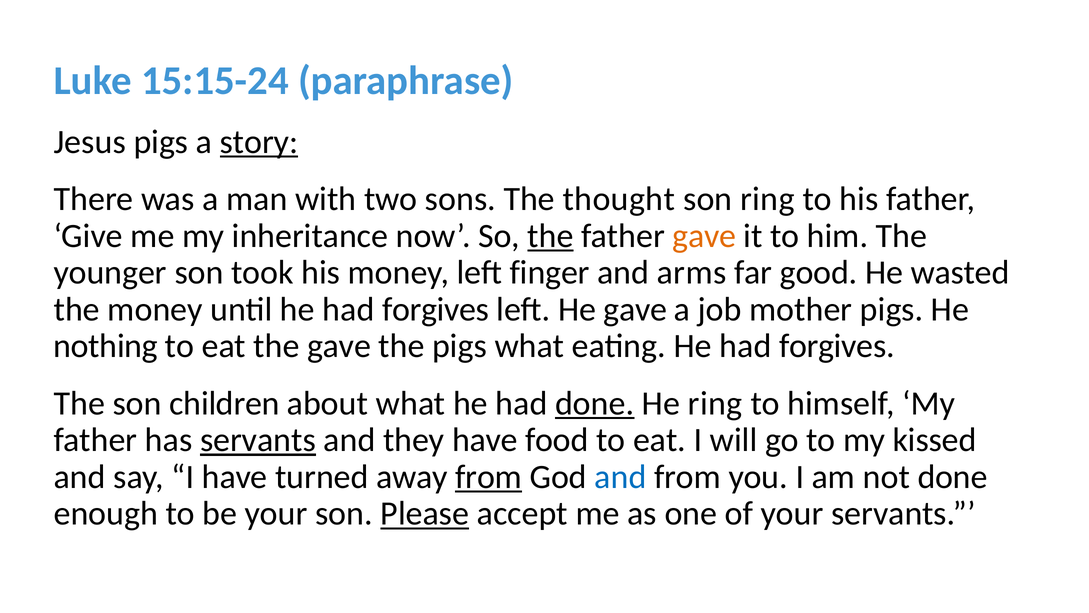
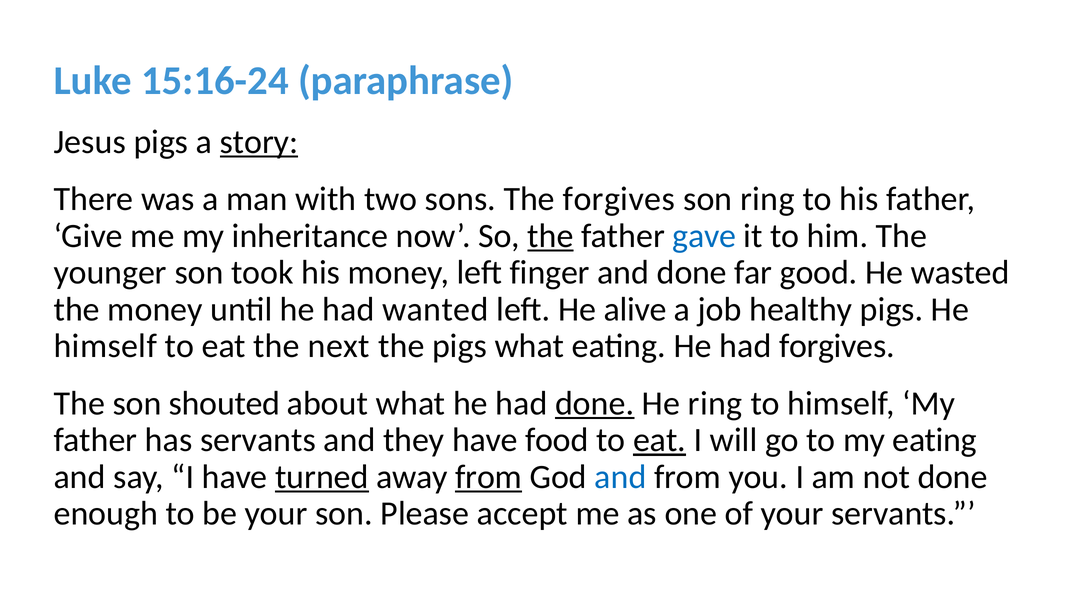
15:15-24: 15:15-24 -> 15:16-24 (215, 81)
The thought: thought -> forgives (619, 199)
gave colour: orange -> blue (704, 236)
and arms: arms -> done (692, 272)
until he had forgives: forgives -> wanted (435, 309)
He gave: gave -> alive (635, 309)
mother: mother -> healthy (801, 309)
nothing: nothing -> himself (105, 346)
the gave: gave -> next (339, 346)
children: children -> shouted (224, 403)
servants underline: present -> none (258, 440)
eat underline: none -> present (659, 440)
my kissed: kissed -> eating (935, 440)
turned underline: none -> present (322, 477)
Please underline: present -> none (425, 513)
